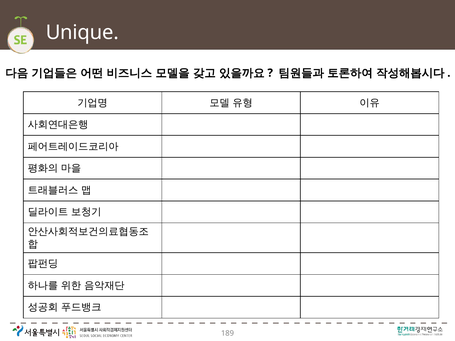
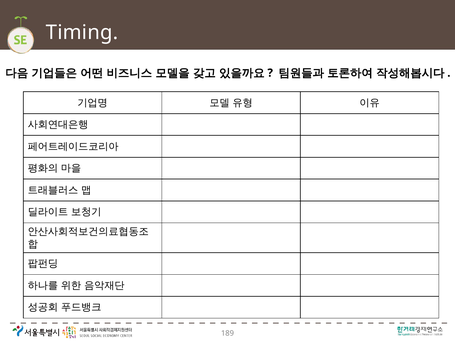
Unique: Unique -> Timing (82, 33)
